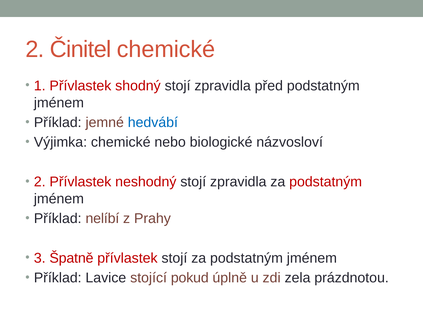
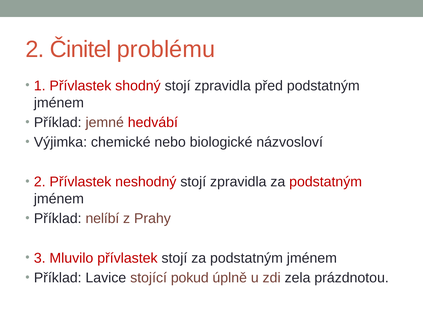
Činitel chemické: chemické -> problému (166, 49)
hedvábí colour: blue -> red (153, 122)
Špatně: Špatně -> Mluvilo (71, 258)
